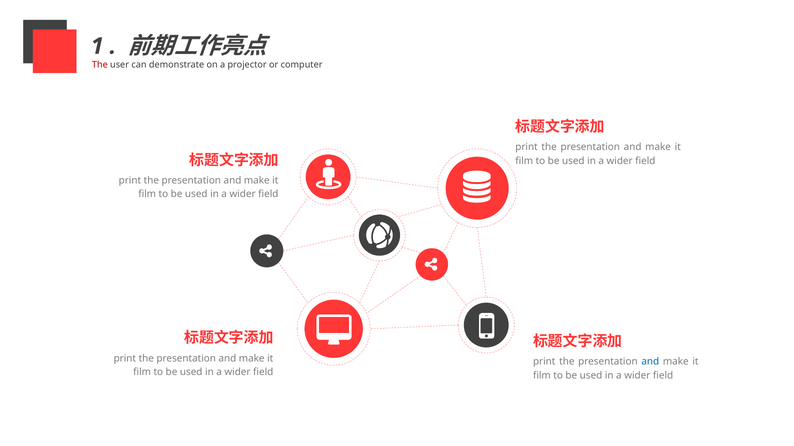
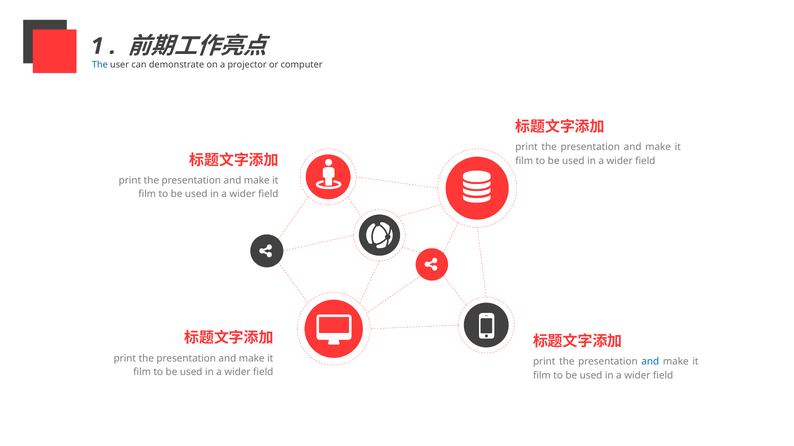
The colour: red -> blue (100, 65)
